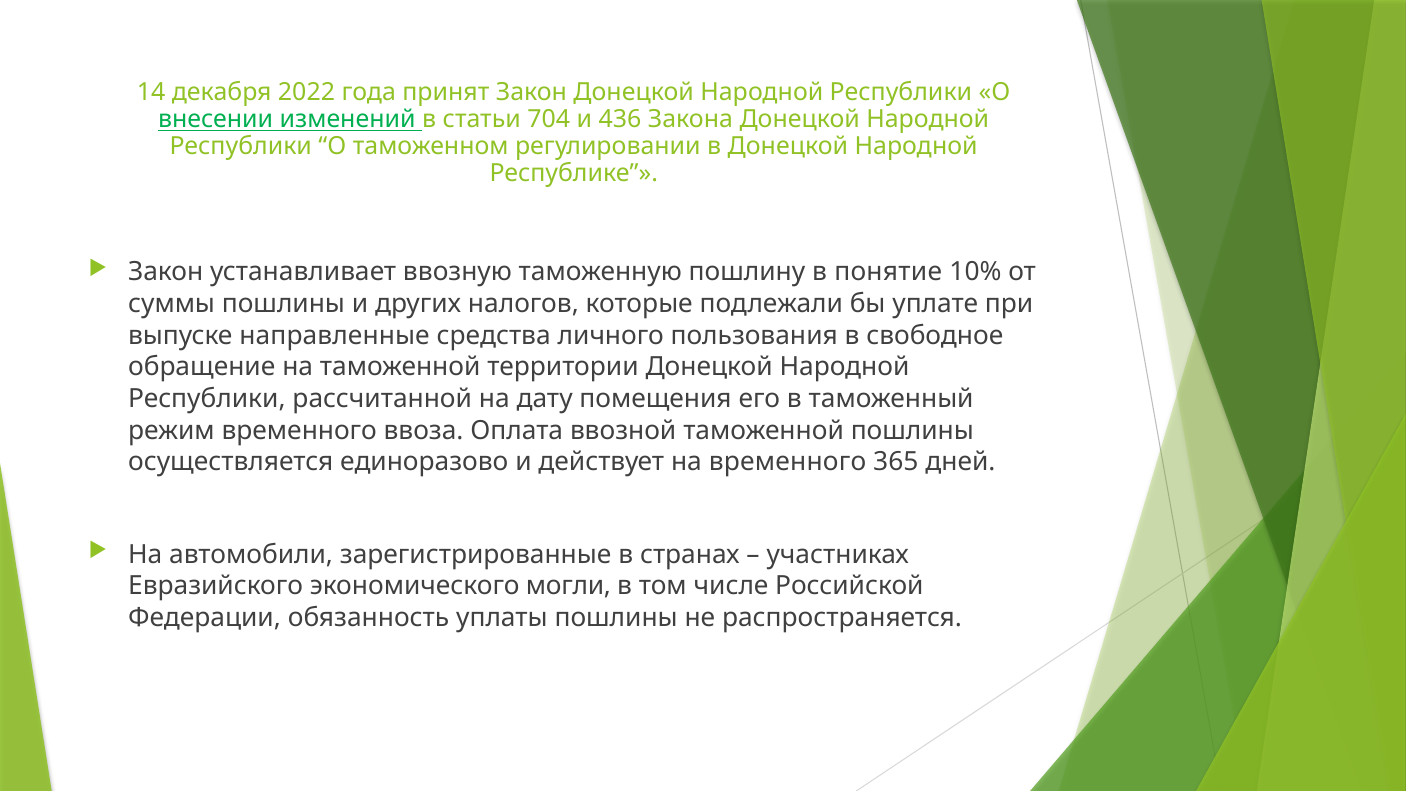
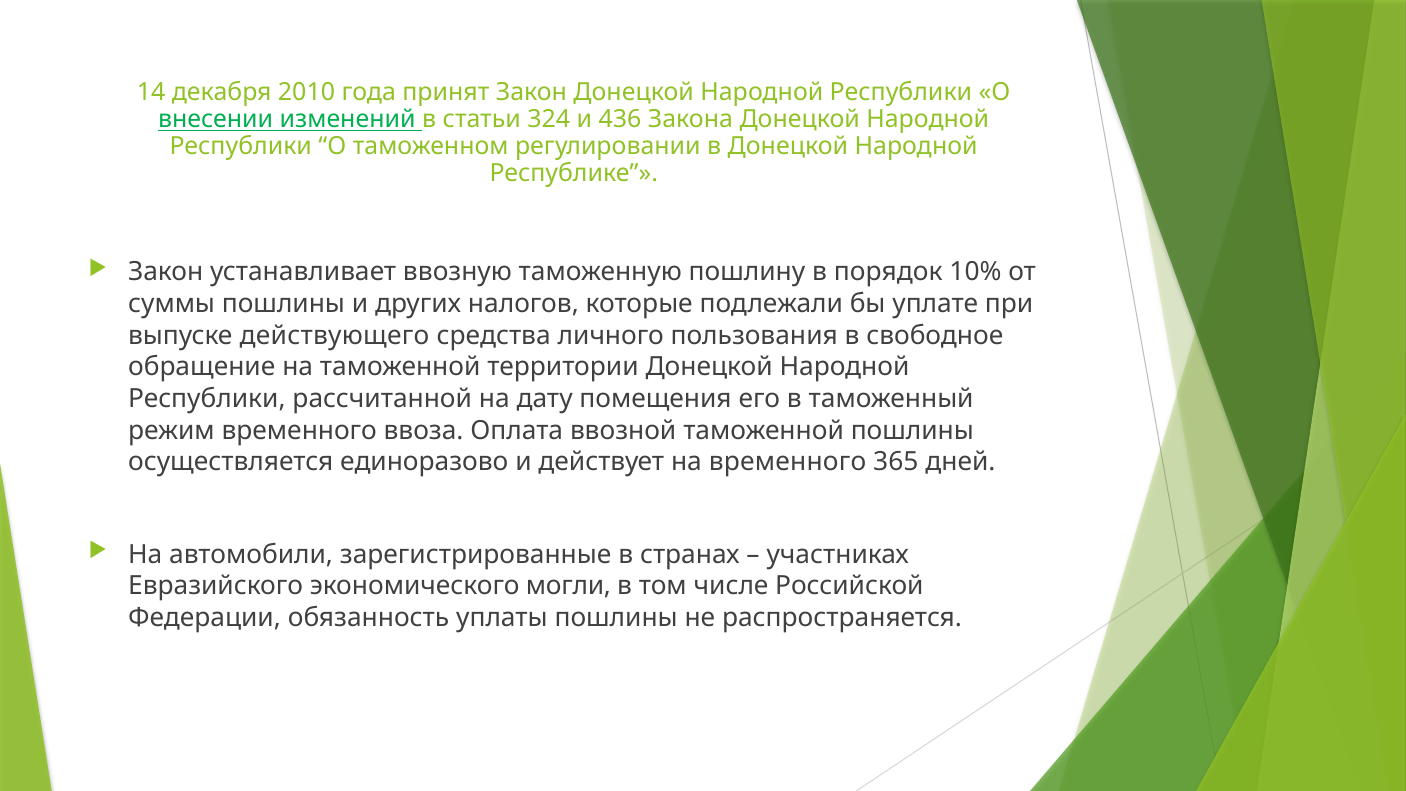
2022: 2022 -> 2010 (307, 92)
704: 704 -> 324 (549, 119)
понятие: понятие -> порядок (888, 272)
направленные: направленные -> действующего (334, 335)
